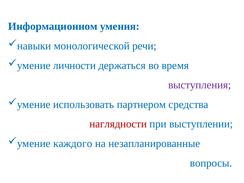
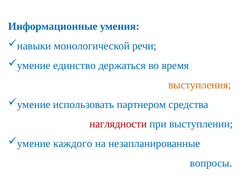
Информационном: Информационном -> Информационные (53, 26)
личности: личности -> единство (74, 65)
выступления colour: purple -> orange (200, 85)
